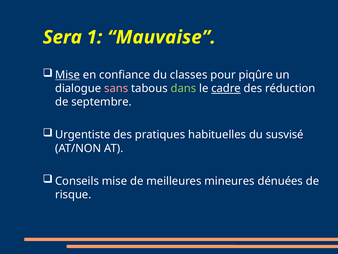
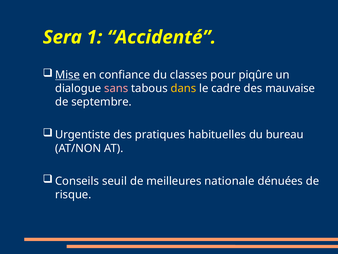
Mauvaise: Mauvaise -> Accidenté (162, 37)
dans colour: light green -> yellow (183, 88)
cadre underline: present -> none (226, 88)
réduction: réduction -> mauvaise (290, 88)
susvisé: susvisé -> bureau (285, 134)
Conseils mise: mise -> seuil (115, 181)
mineures: mineures -> nationale (229, 181)
